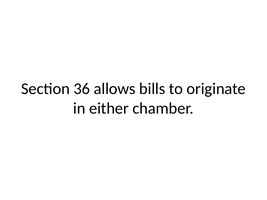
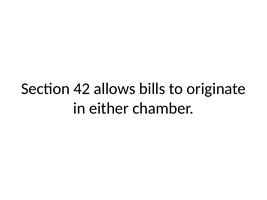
36: 36 -> 42 (82, 89)
